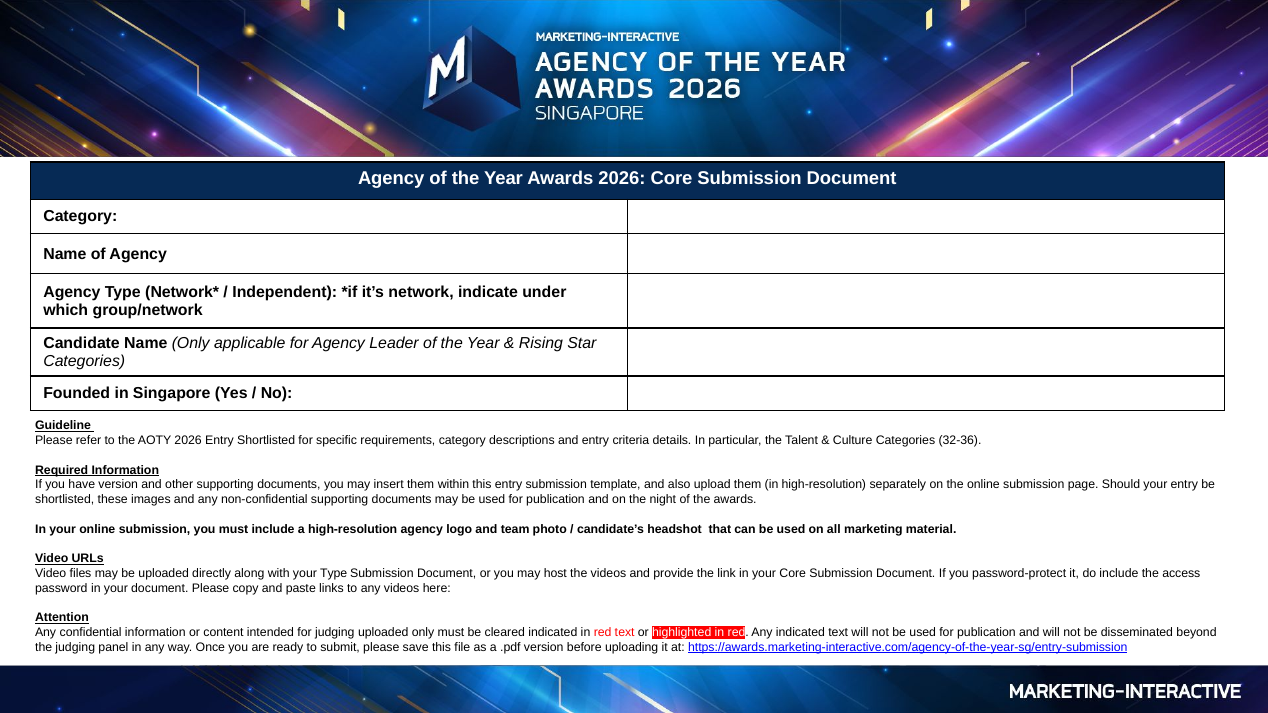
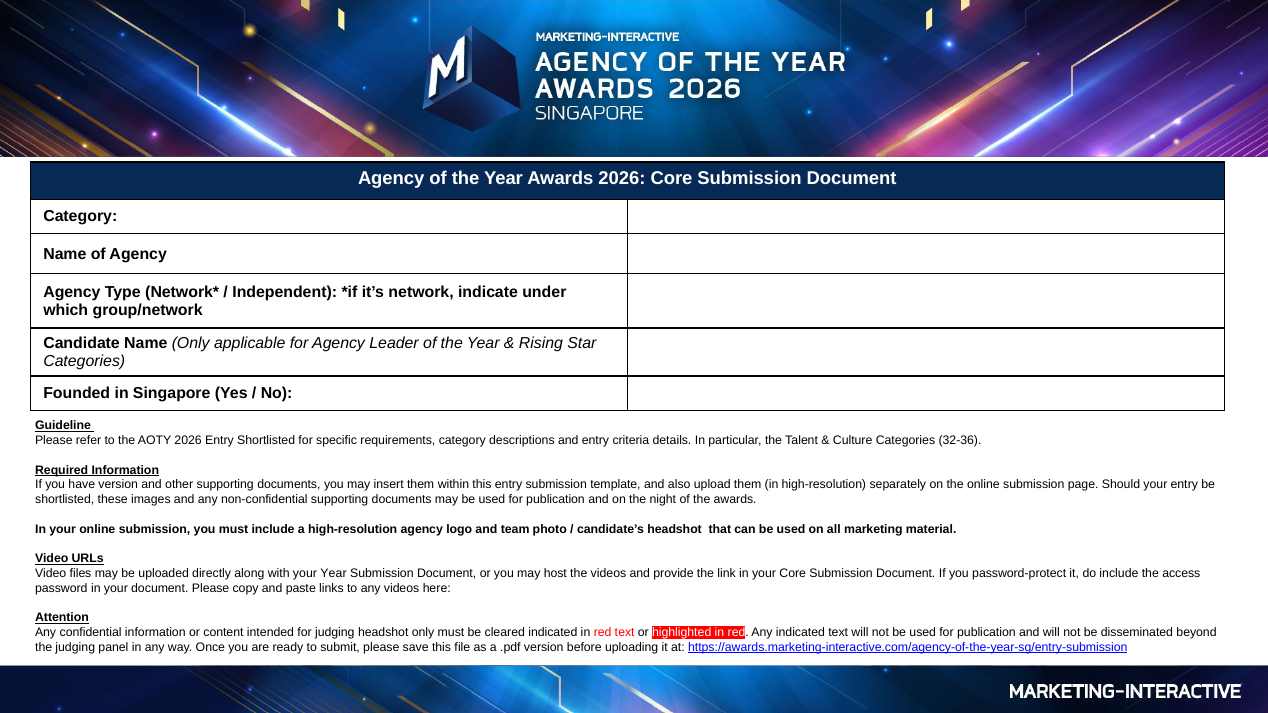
your Type: Type -> Year (334, 574)
judging uploaded: uploaded -> headshot (383, 633)
